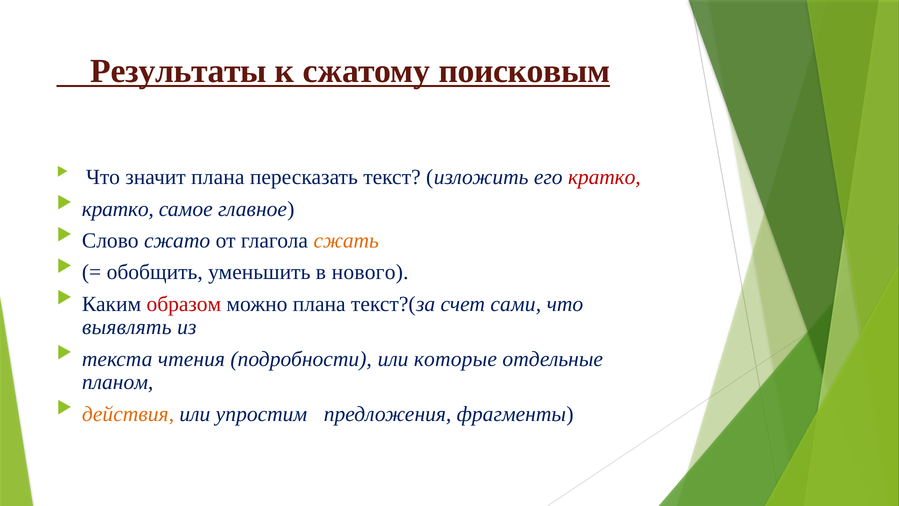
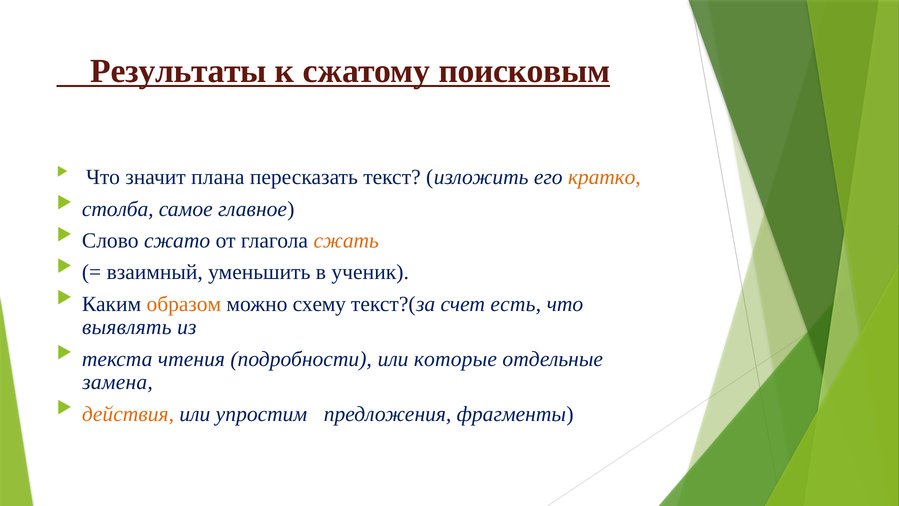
кратко colour: red -> orange (604, 177)
кратко: кратко -> столба (118, 209)
обобщить: обобщить -> взаимный (155, 272)
нового: нового -> ученик (370, 272)
образом colour: red -> orange (184, 304)
можно плана: плана -> схему (319, 304)
сами: сами -> есть (516, 304)
планом: планом -> замена (118, 382)
